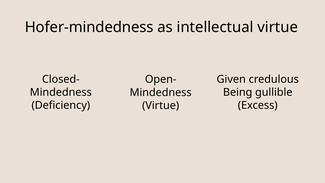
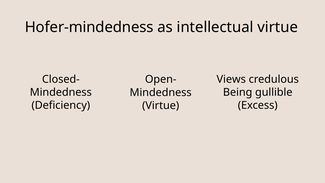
Given: Given -> Views (231, 79)
